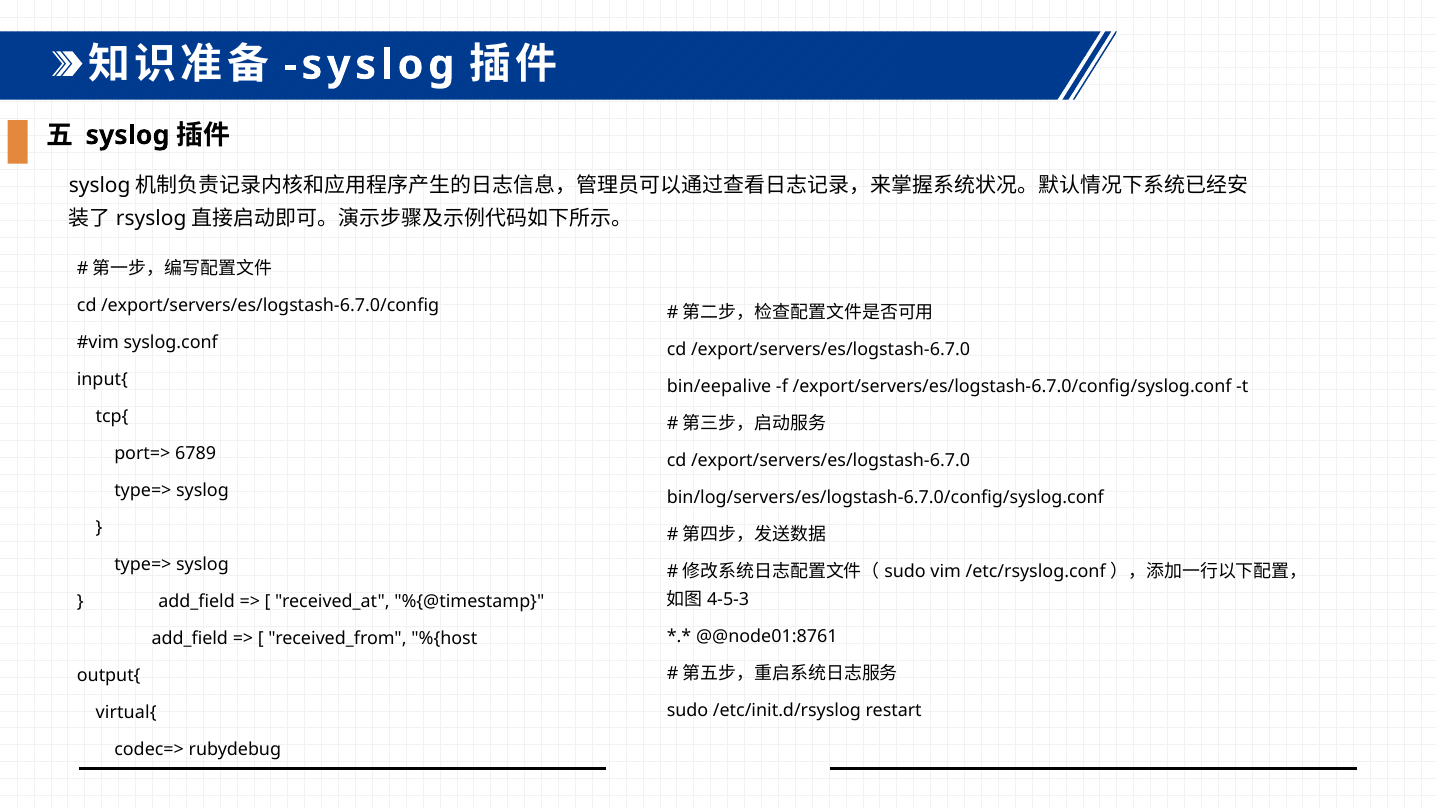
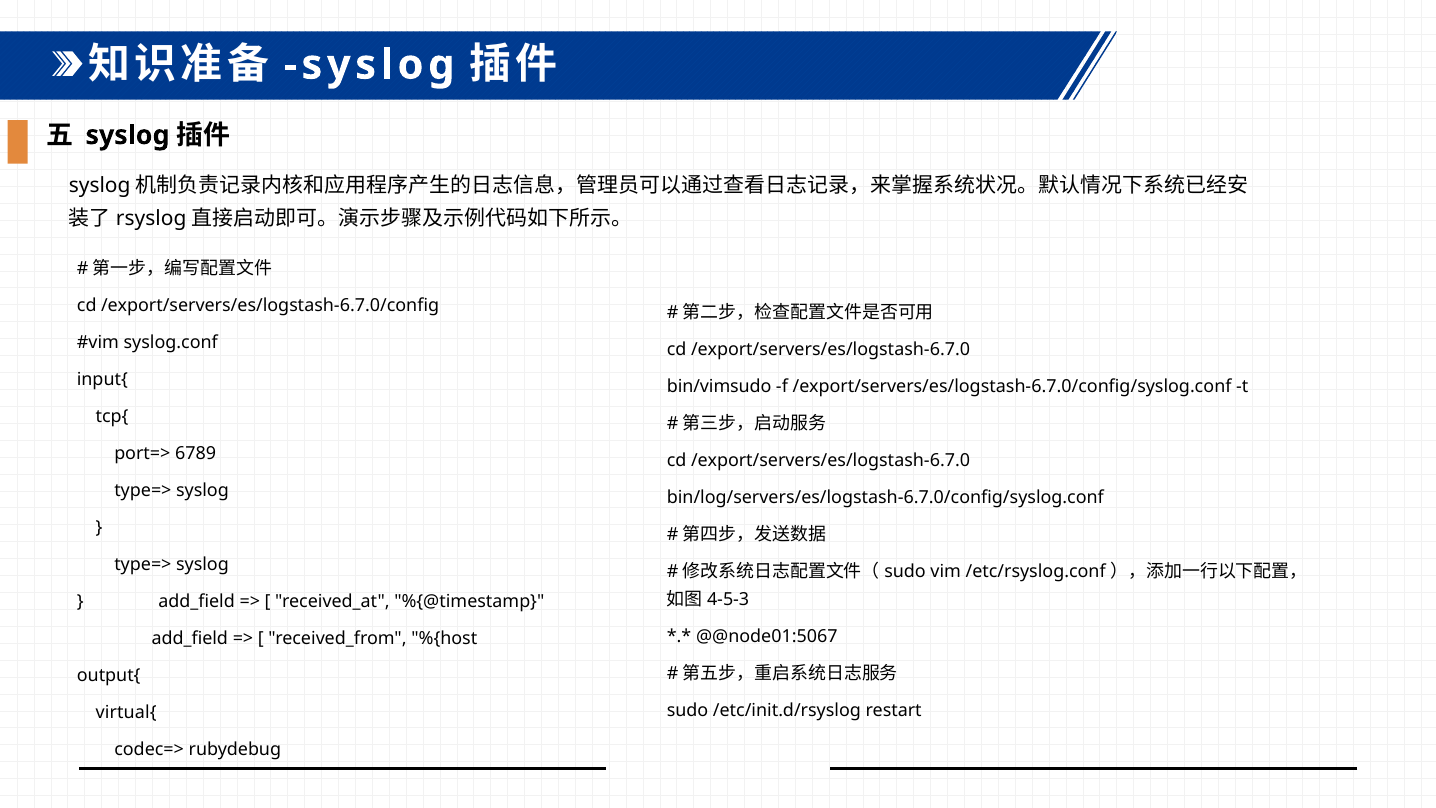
bin/eepalive: bin/eepalive -> bin/vimsudo (719, 386)
@@node01:8761: @@node01:8761 -> @@node01:5067 (767, 636)
